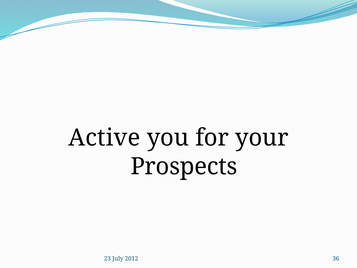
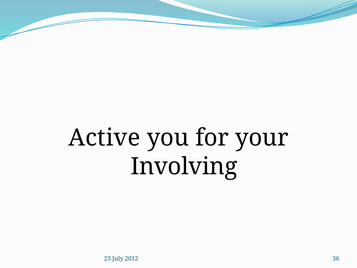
Prospects: Prospects -> Involving (184, 166)
